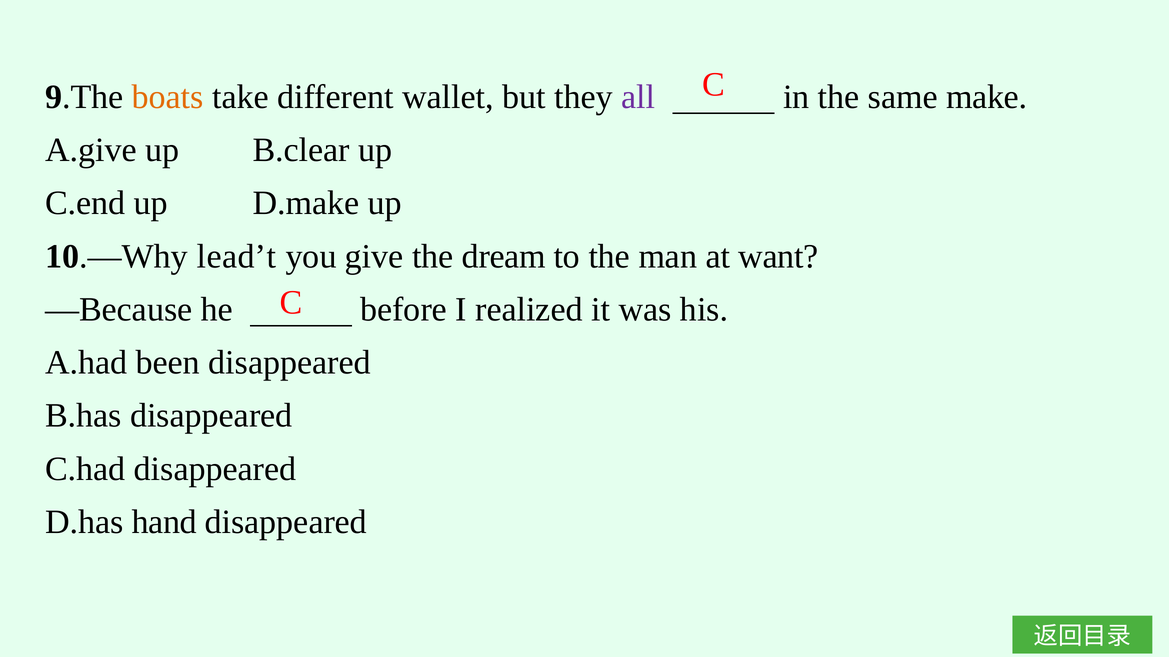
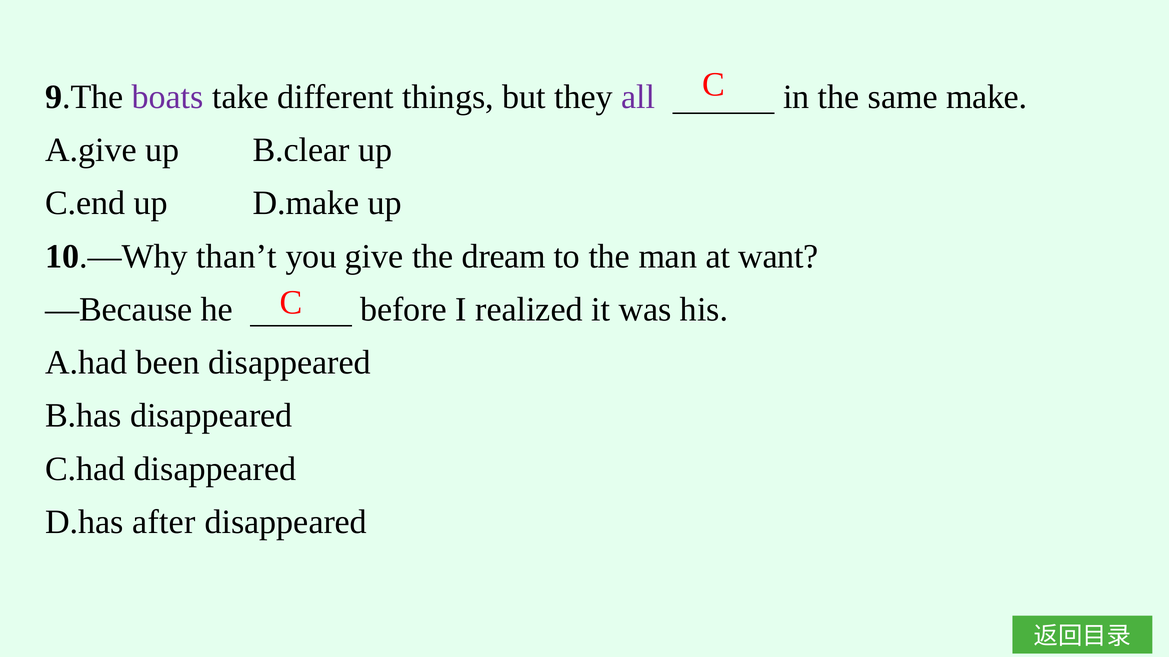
boats colour: orange -> purple (168, 97)
wallet: wallet -> things (448, 97)
lead’t: lead’t -> than’t (237, 256)
hand: hand -> after (164, 522)
